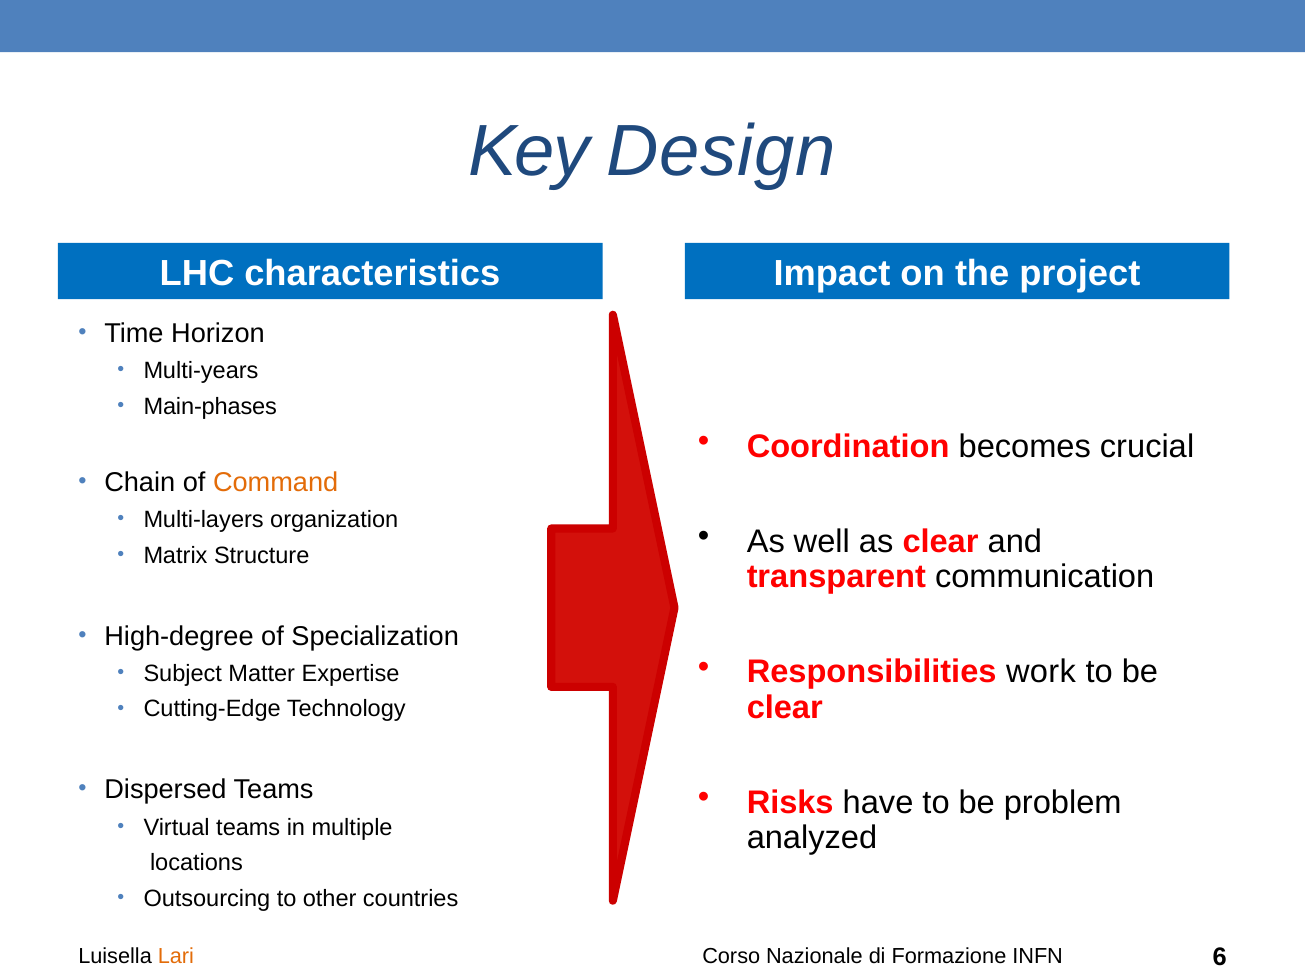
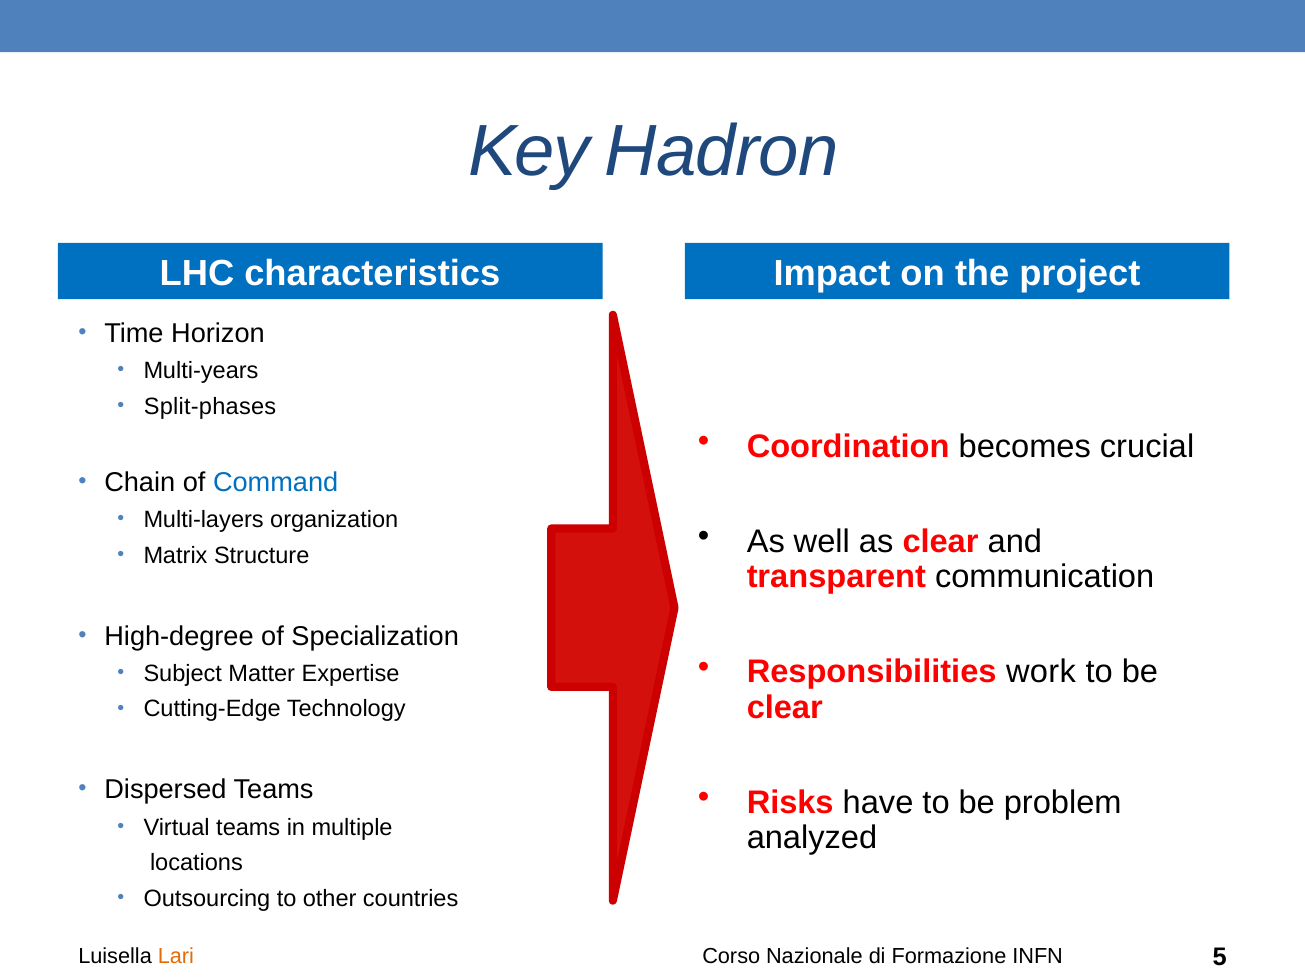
Design: Design -> Hadron (722, 152)
Main-phases: Main-phases -> Split-phases (210, 406)
Command colour: orange -> blue (276, 482)
6: 6 -> 5 (1220, 956)
